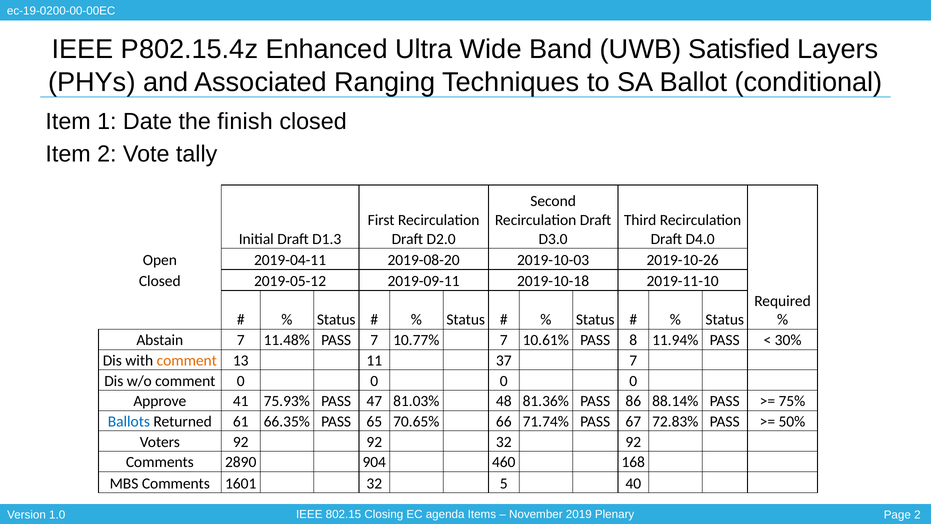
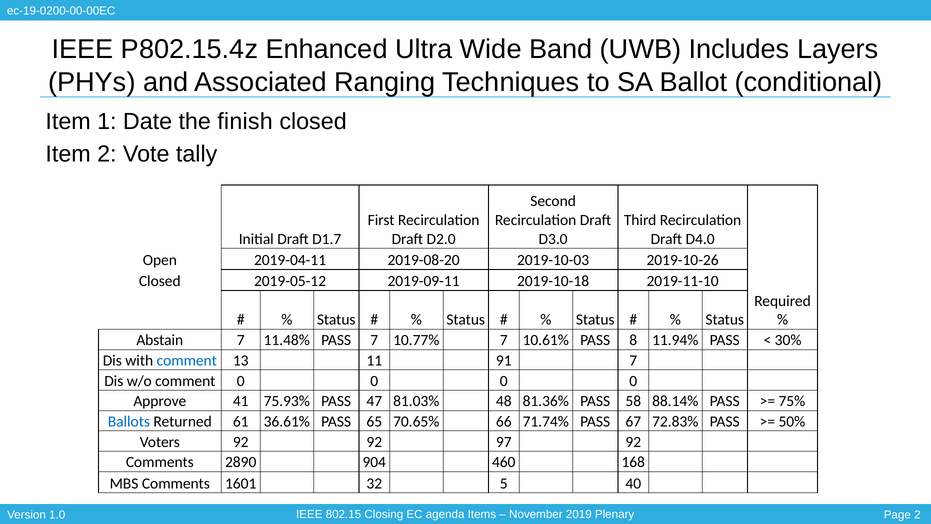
Satisfied: Satisfied -> Includes (739, 49)
D1.3: D1.3 -> D1.7 (327, 239)
comment colour: orange -> blue (187, 360)
37: 37 -> 91 (504, 360)
86: 86 -> 58 (633, 401)
66.35%: 66.35% -> 36.61% (287, 421)
92 32: 32 -> 97 (504, 442)
